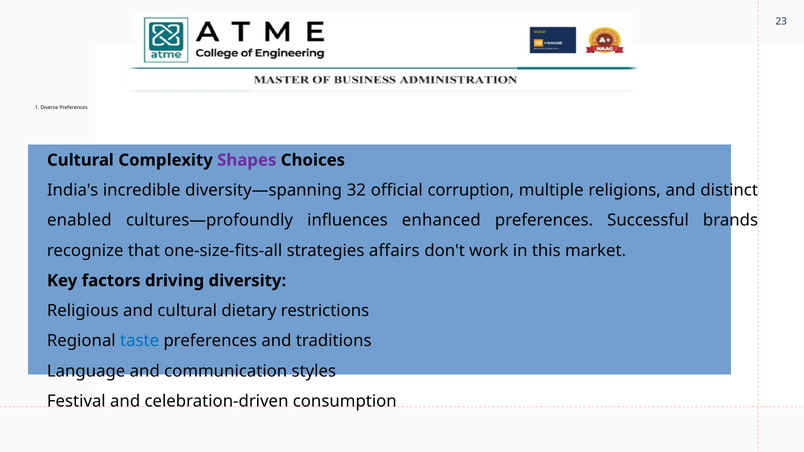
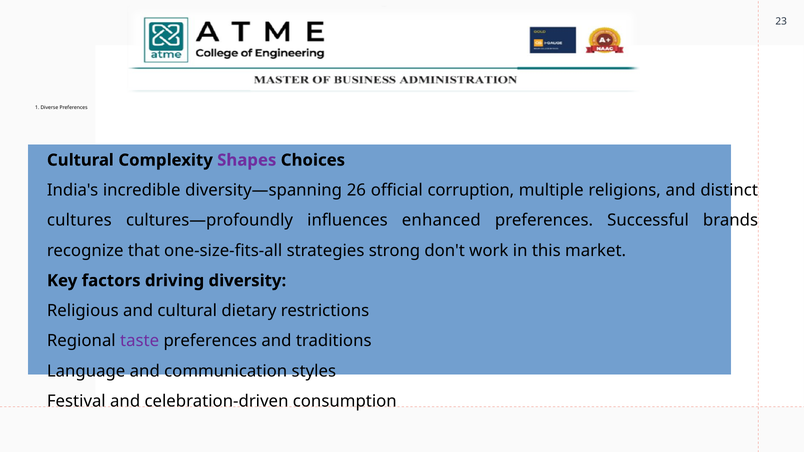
32: 32 -> 26 (356, 190)
enabled: enabled -> cultures (79, 221)
affairs: affairs -> strong (394, 251)
taste colour: blue -> purple (140, 341)
